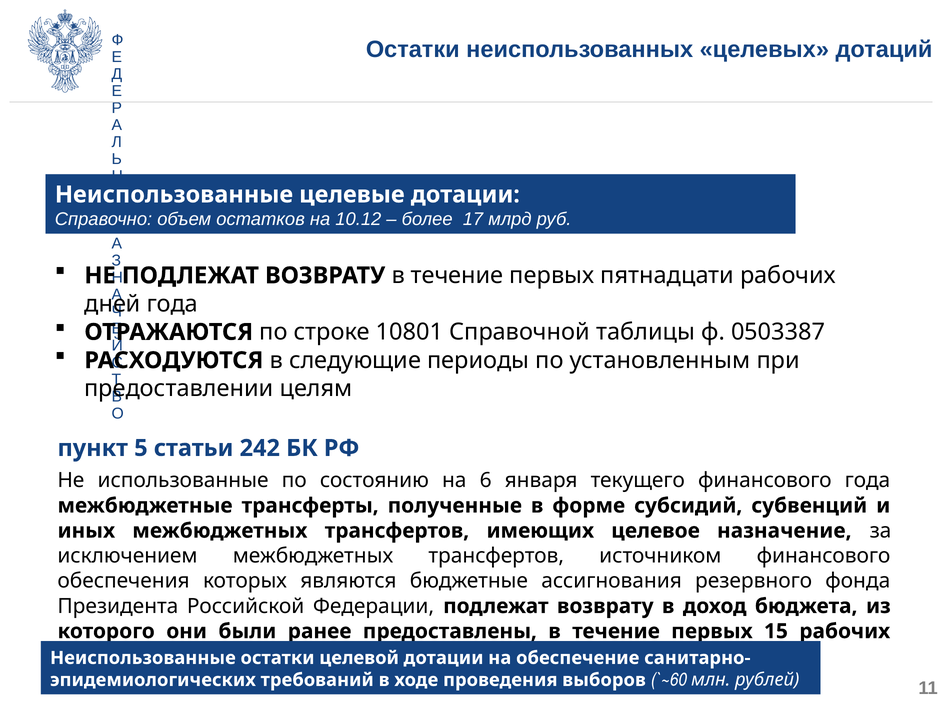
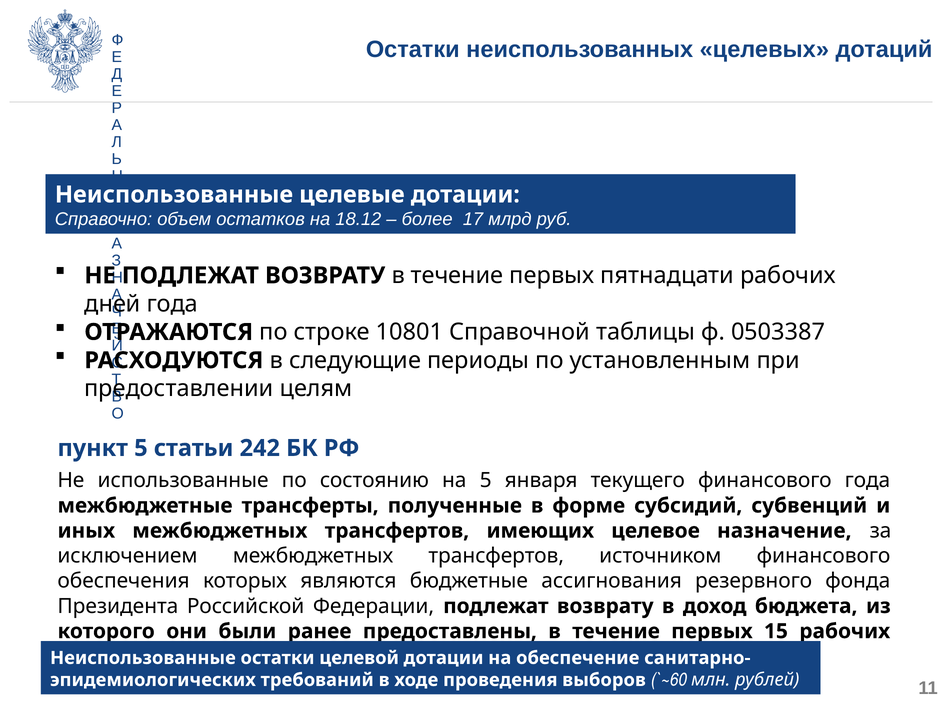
10.12: 10.12 -> 18.12 (358, 219)
на 6: 6 -> 5 (486, 481)
